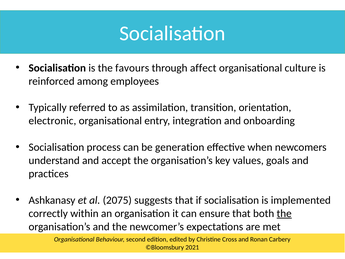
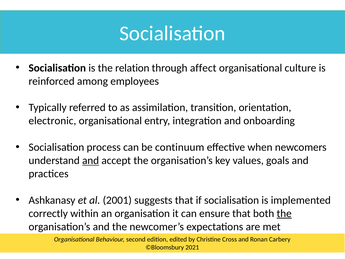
favours: favours -> relation (132, 68)
generation: generation -> continuum (180, 147)
and underline: none -> present (91, 160)
2075: 2075 -> 2001 (117, 200)
